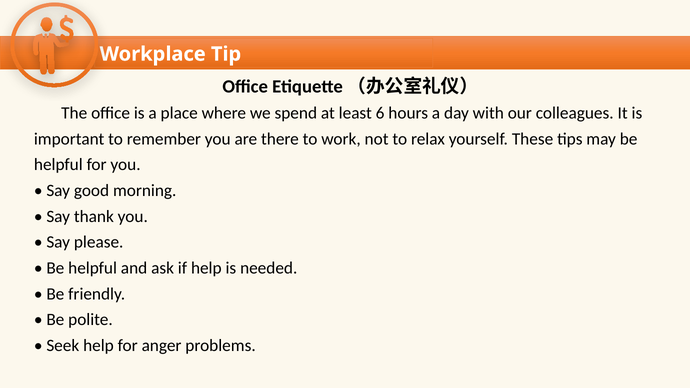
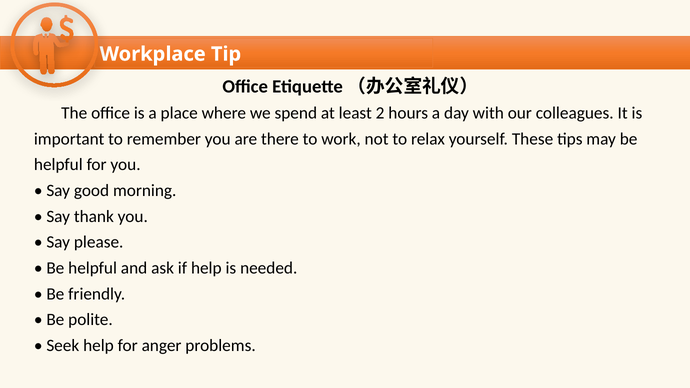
6: 6 -> 2 (380, 113)
